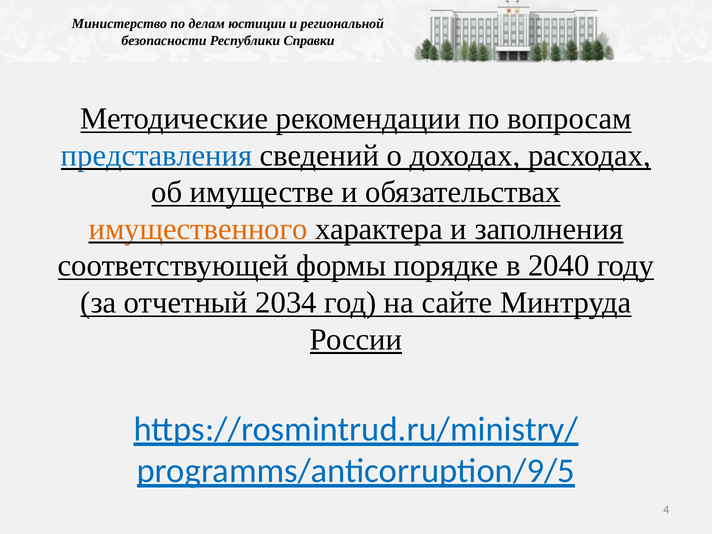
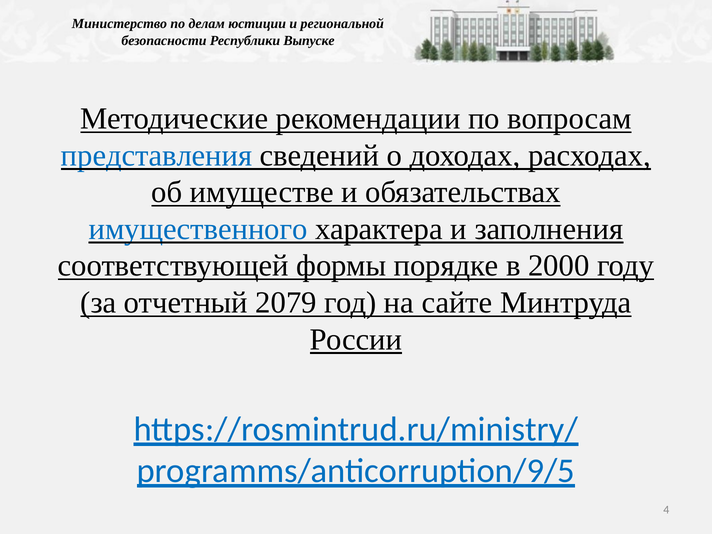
Справки: Справки -> Выпуске (309, 41)
имущественного colour: orange -> blue (198, 229)
2040: 2040 -> 2000 (559, 266)
2034: 2034 -> 2079 (286, 303)
